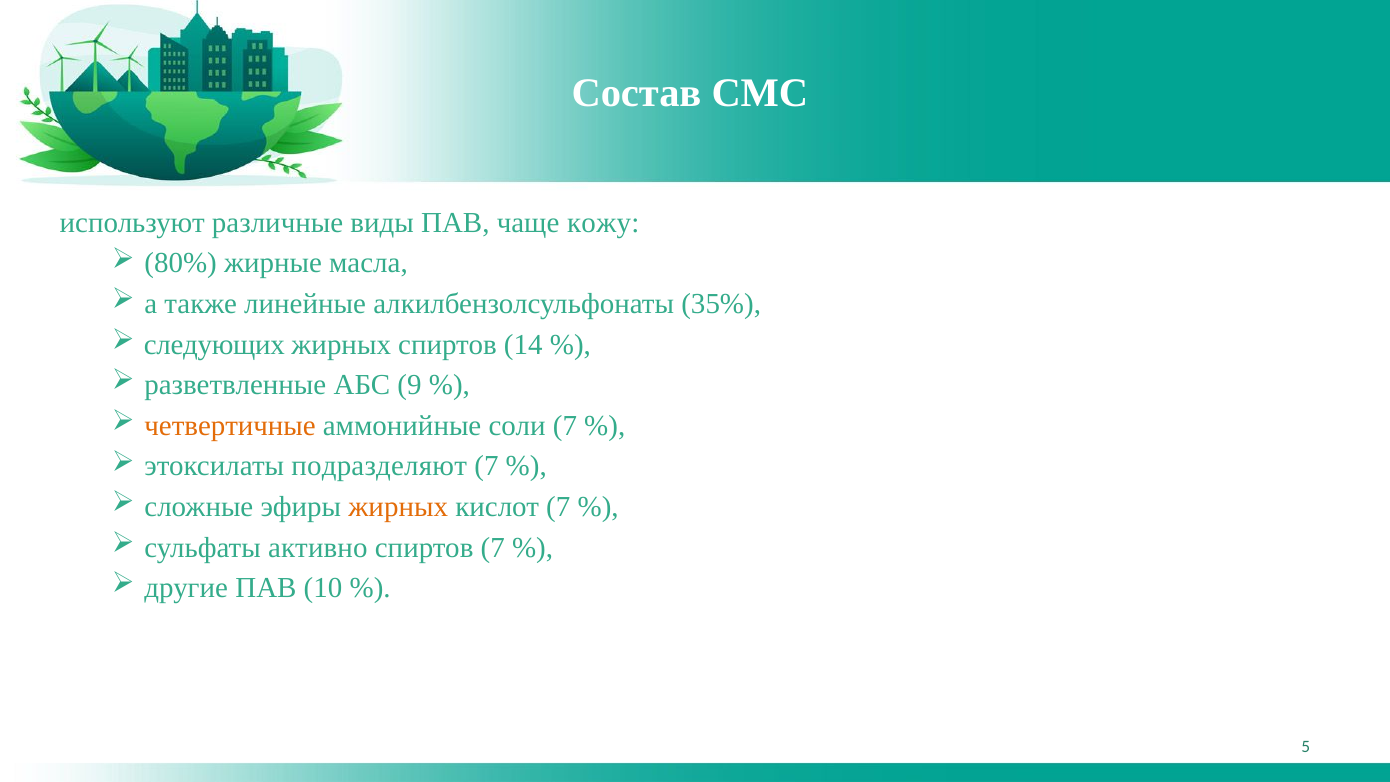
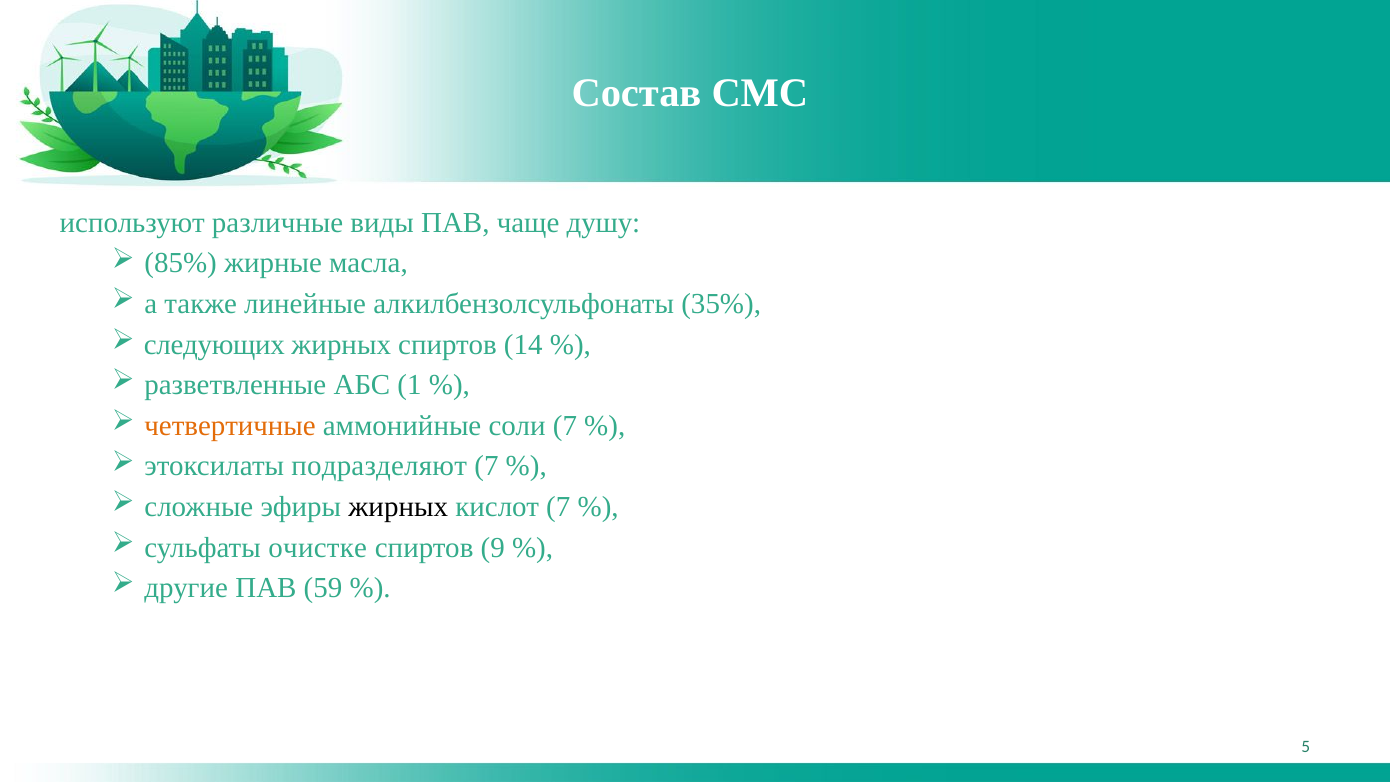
кожу: кожу -> душу (603, 223)
80%: 80% -> 85% (181, 263)
9: 9 -> 1 (410, 385)
жирных colour: orange -> black (398, 507)
активно: активно -> очистке (318, 547)
спиртов 7: 7 -> 9 (493, 547)
10: 10 -> 59 (323, 588)
